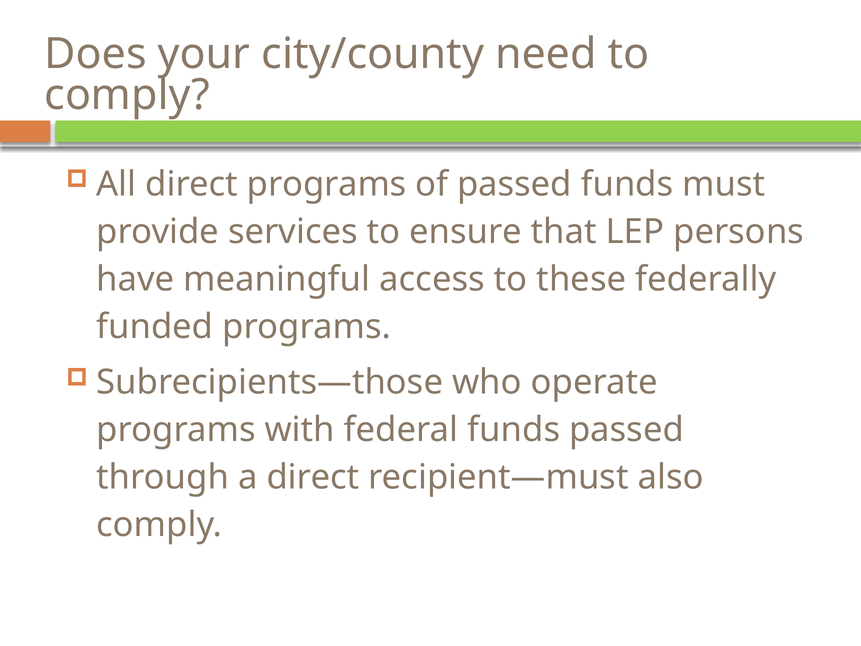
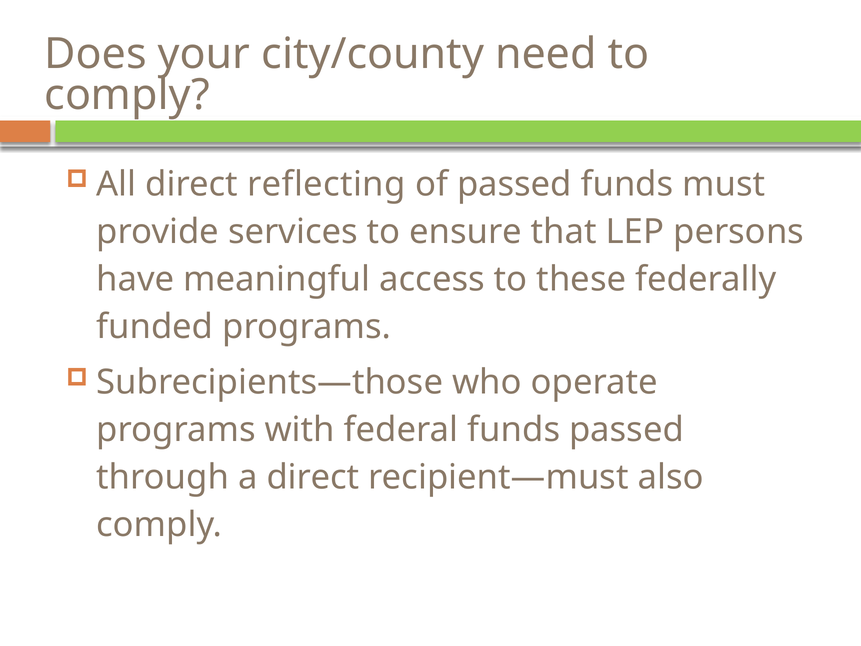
direct programs: programs -> reflecting (326, 184)
